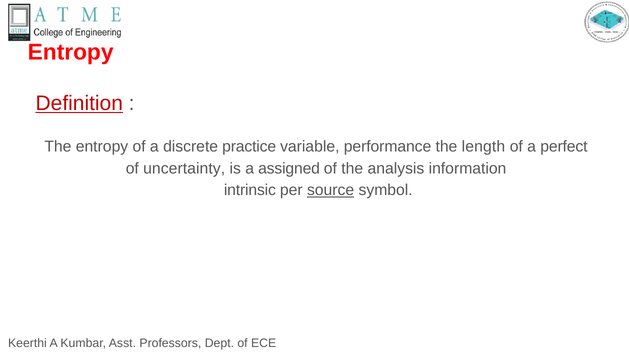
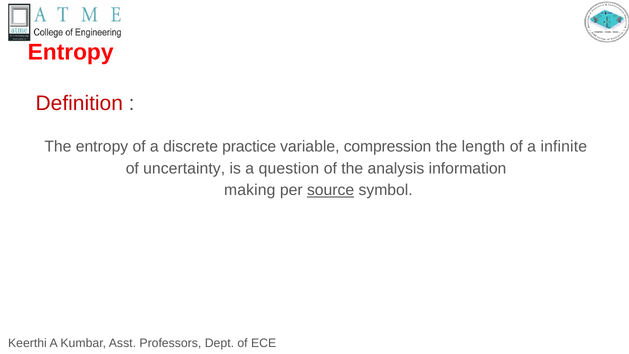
Definition underline: present -> none (79, 103)
performance: performance -> compression (388, 147)
perfect: perfect -> infinite (564, 147)
assigned: assigned -> question (289, 168)
intrinsic: intrinsic -> making (250, 190)
